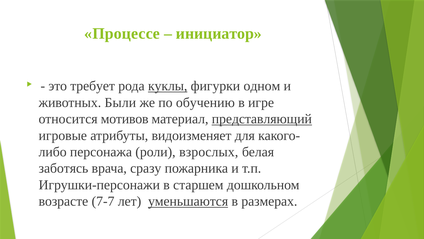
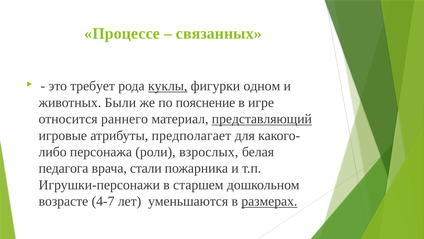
инициатор: инициатор -> связанных (219, 33)
обучению: обучению -> пояснение (205, 102)
мотивов: мотивов -> раннего (125, 119)
видоизменяет: видоизменяет -> предполагает (191, 135)
заботясь: заботясь -> педагога (64, 168)
сразу: сразу -> стали (146, 168)
7-7: 7-7 -> 4-7 (103, 201)
уменьшаются underline: present -> none (188, 201)
размерах underline: none -> present (269, 201)
